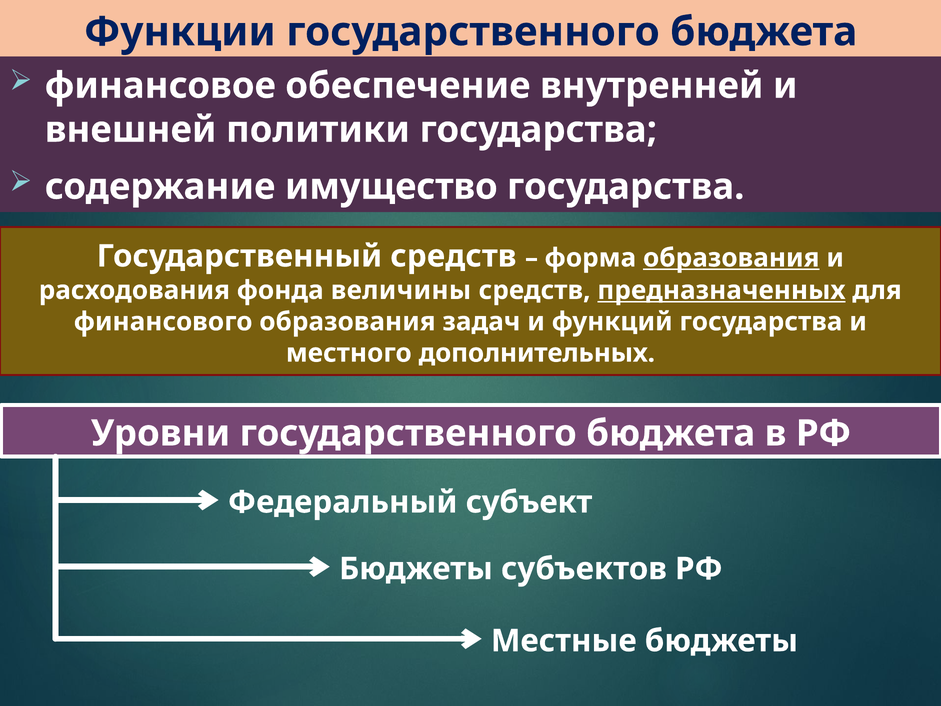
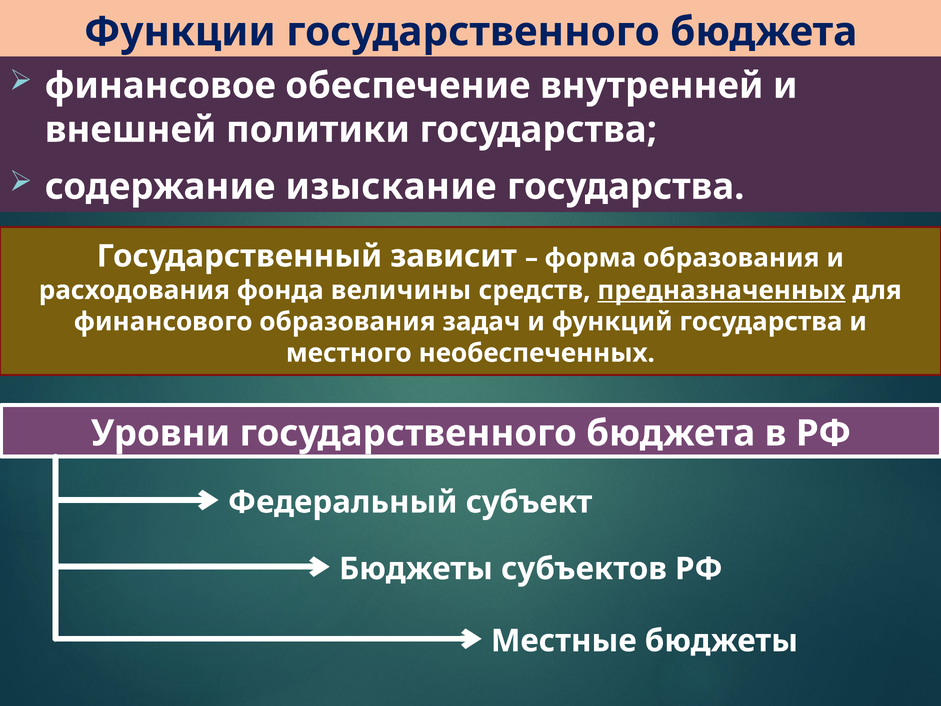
имущество: имущество -> изыскание (391, 187)
Государственный средств: средств -> зависит (454, 256)
образования underline: present -> none (731, 258)
дополнительных: дополнительных -> необеспеченных (537, 353)
